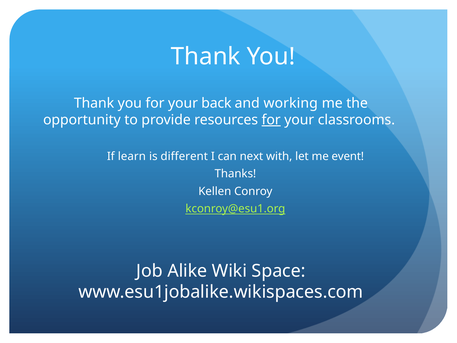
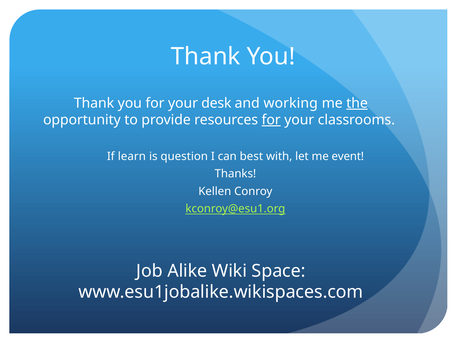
back: back -> desk (216, 103)
the underline: none -> present (357, 103)
different: different -> question (184, 156)
next: next -> best (251, 156)
